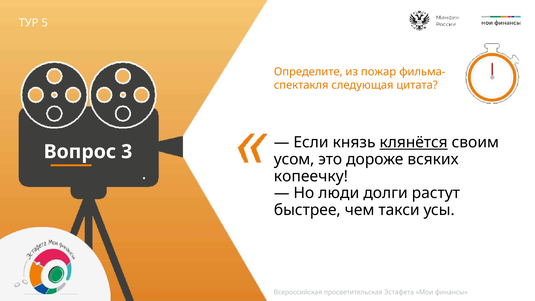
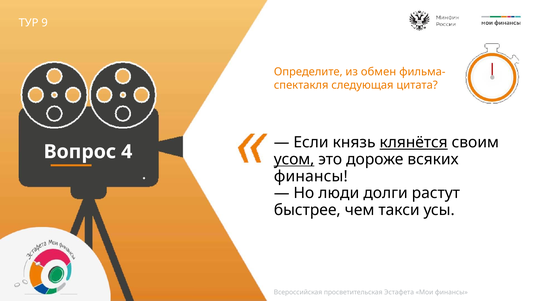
5: 5 -> 9 (45, 23)
пожар: пожар -> обмен (379, 72)
3: 3 -> 4 (127, 152)
усом underline: none -> present (294, 159)
копеечку: копеечку -> финансы (311, 176)
